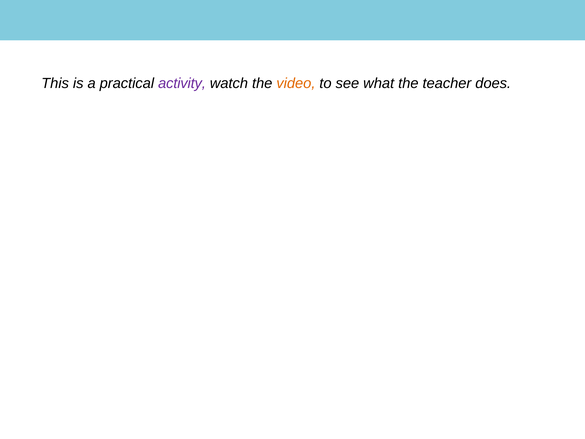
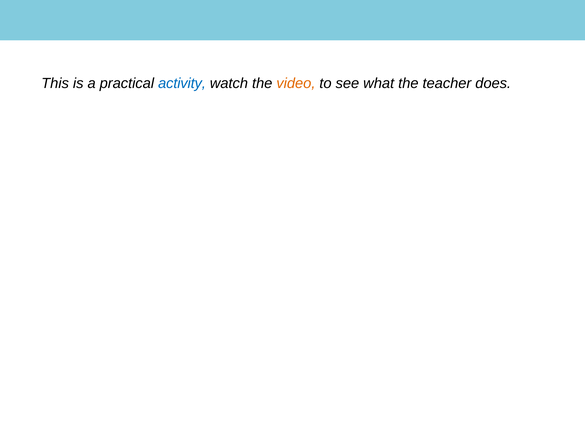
activity colour: purple -> blue (182, 83)
